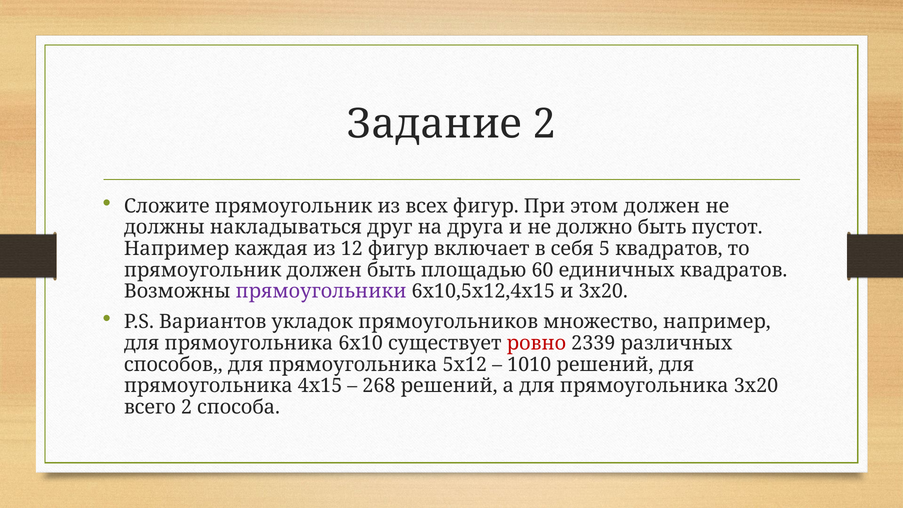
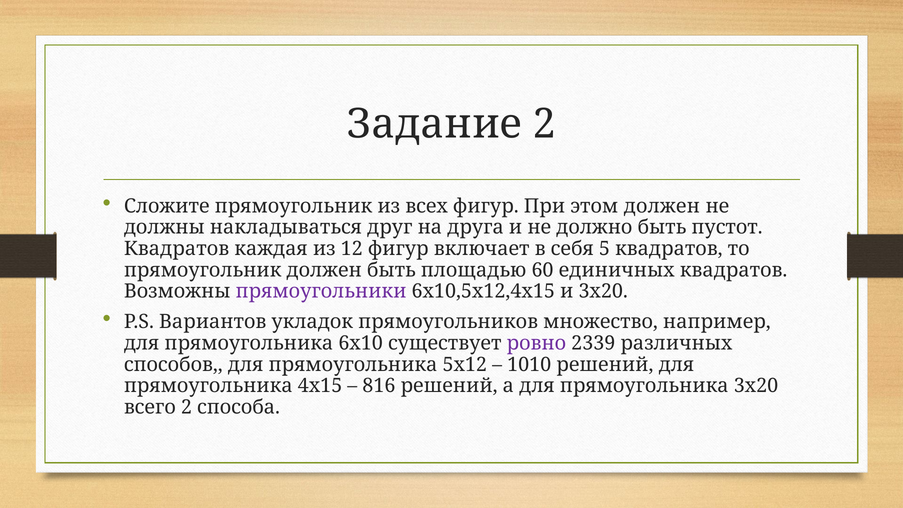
Например: Например -> Квадратов (177, 249)
ровно colour: red -> purple (536, 343)
268: 268 -> 816 (379, 386)
